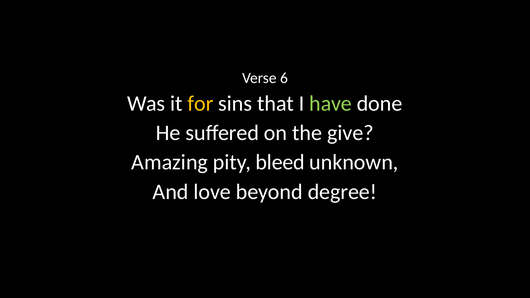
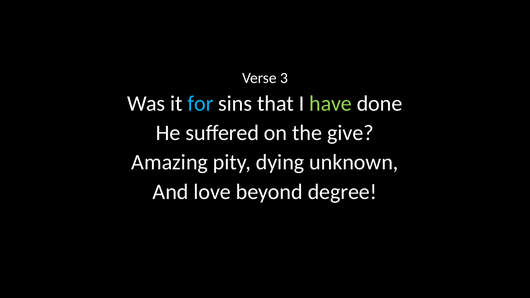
6: 6 -> 3 (284, 78)
for colour: yellow -> light blue (201, 104)
bleed: bleed -> dying (280, 162)
